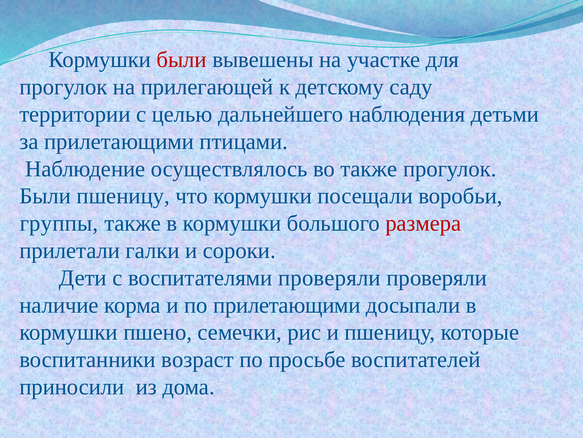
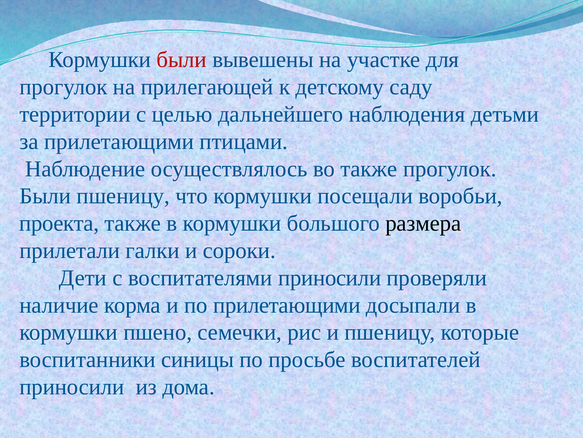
группы: группы -> проекта (59, 223)
размера colour: red -> black (423, 223)
воспитателями проверяли: проверяли -> приносили (330, 277)
возраст: возраст -> синицы (198, 359)
